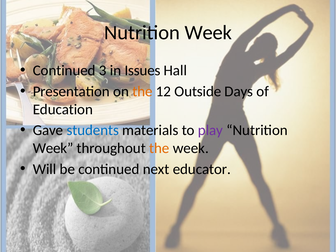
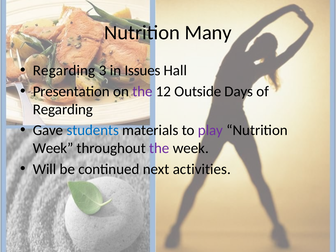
Week: Week -> Many (208, 33)
Continued: Continued -> Regarding (64, 70)
the colour: orange -> purple (142, 91)
Education: Education -> Regarding (63, 109)
the colour: orange -> purple (159, 148)
educator: educator -> activities (202, 169)
